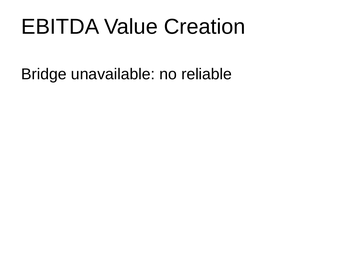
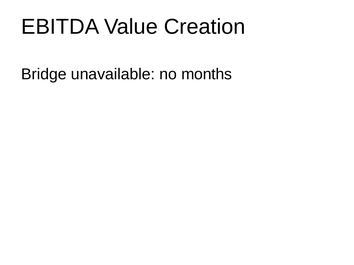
reliable: reliable -> months (207, 74)
